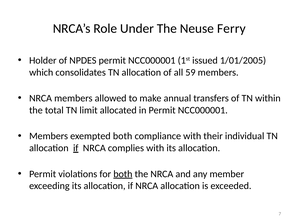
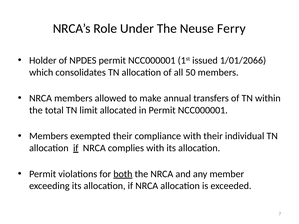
1/01/2005: 1/01/2005 -> 1/01/2066 (243, 61)
59: 59 -> 50 (190, 72)
exempted both: both -> their (123, 136)
